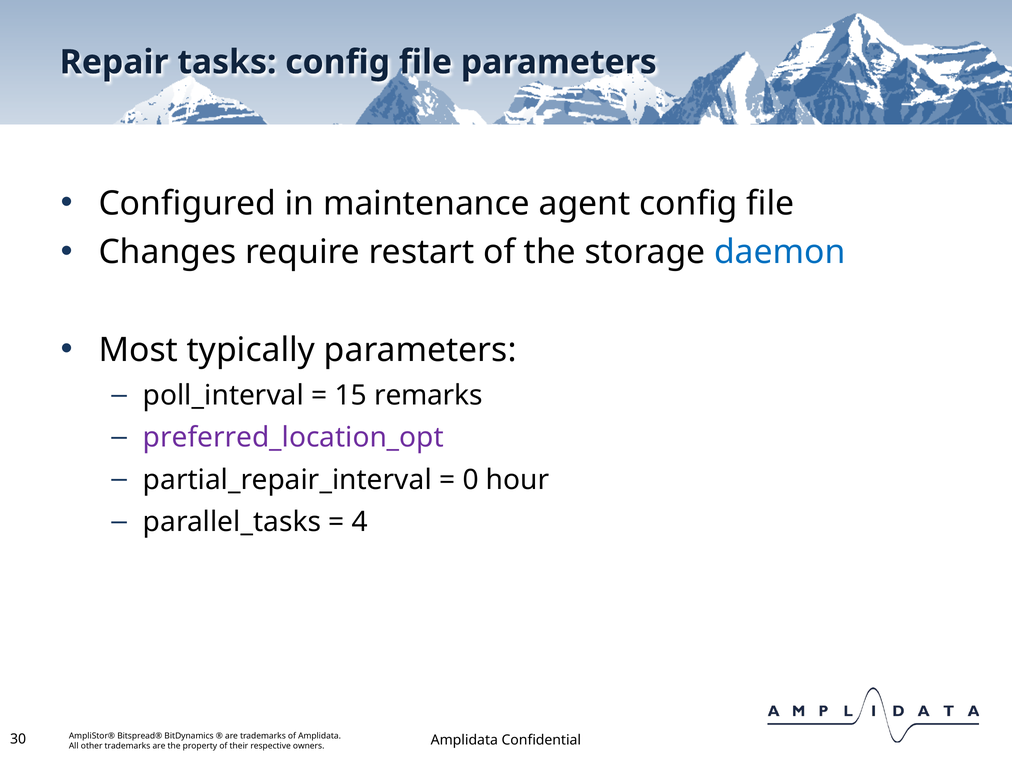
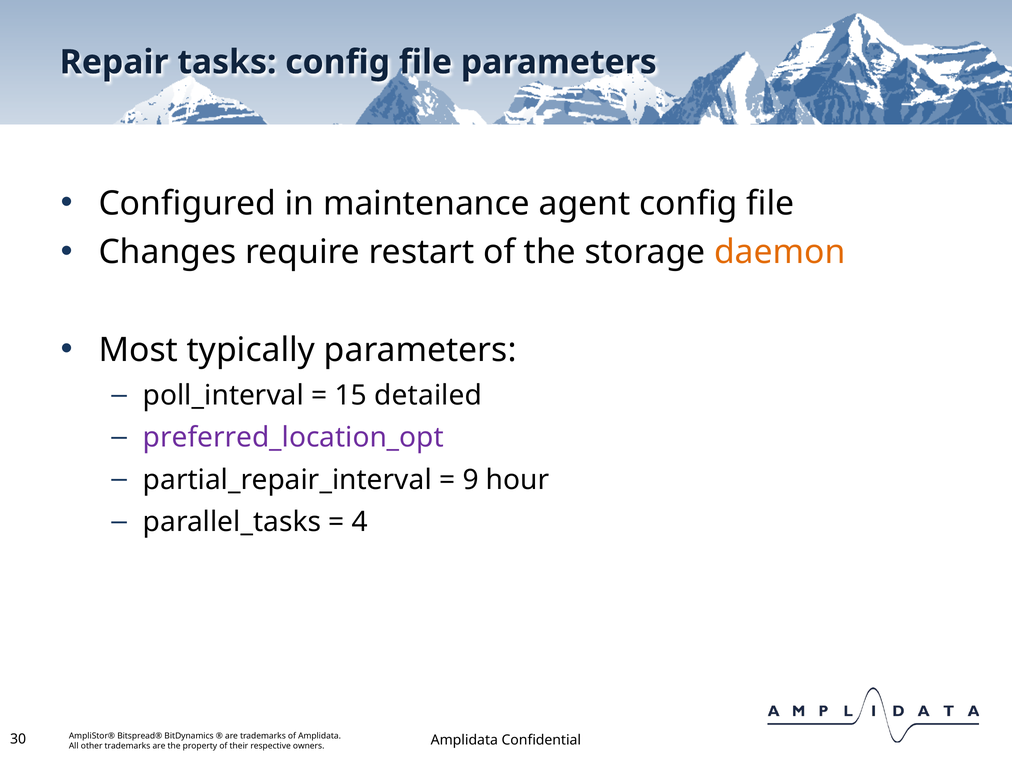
daemon colour: blue -> orange (780, 252)
remarks: remarks -> detailed (428, 395)
0: 0 -> 9 (471, 480)
